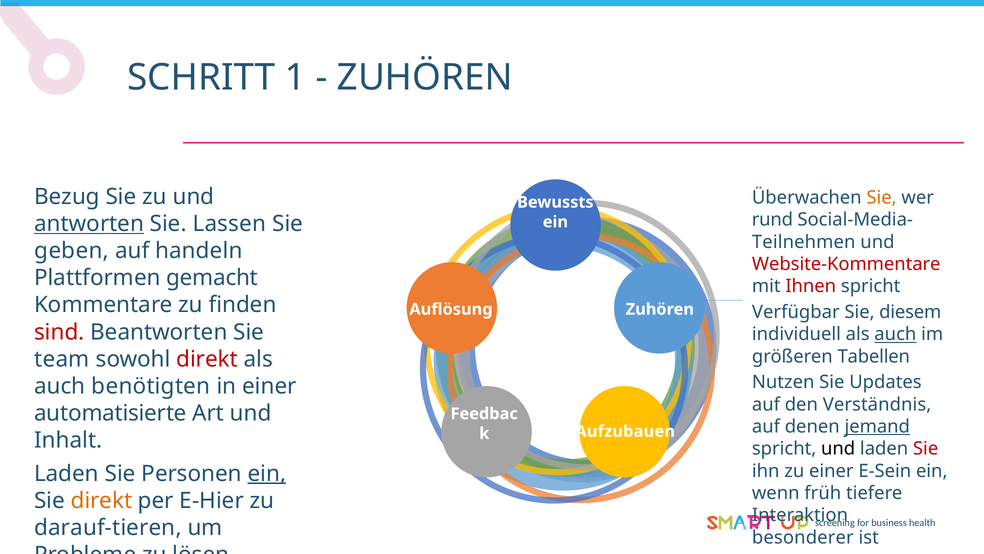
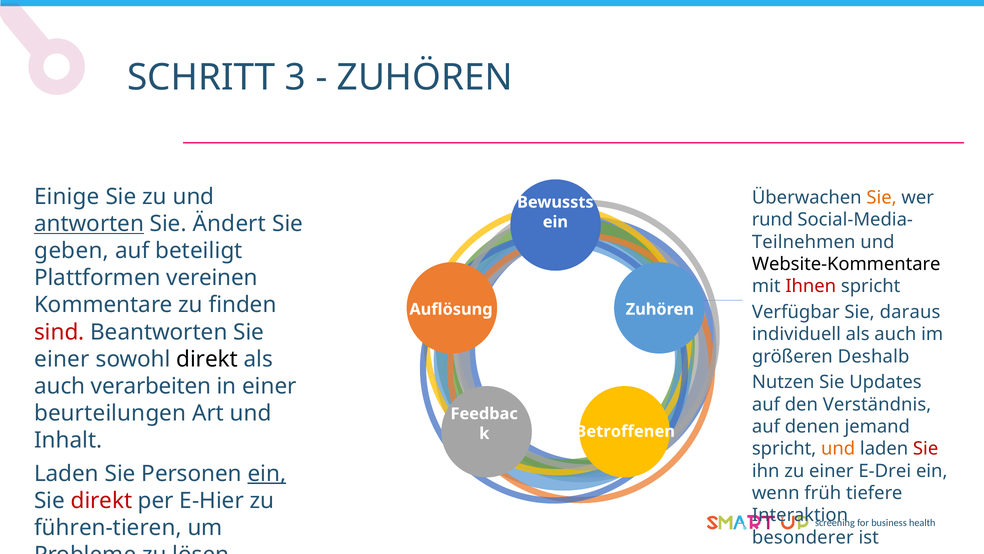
1: 1 -> 3 (295, 78)
Bezug: Bezug -> Einige (67, 197)
Lassen: Lassen -> Ändert (229, 224)
handeln: handeln -> beteiligt (199, 251)
Website-Kommentare colour: red -> black (846, 264)
gemacht: gemacht -> vereinen (212, 278)
diesem: diesem -> daraus (910, 312)
auch underline: present -> none (895, 334)
Tabellen: Tabellen -> Deshalb (874, 356)
team: team -> einer (62, 359)
direkt colour: red -> black (207, 359)
benötigten: benötigten -> verarbeiten (151, 386)
automatisierte: automatisierte -> beurteilungen (110, 413)
jemand underline: present -> none (877, 426)
Aufzubauen: Aufzubauen -> Betroffenen (625, 431)
und colour: black -> orange (838, 448)
E-Sein: E-Sein -> E-Drei (885, 471)
direkt colour: orange -> red (101, 500)
darauf-tieren: darauf-tieren -> führen-tieren (108, 527)
